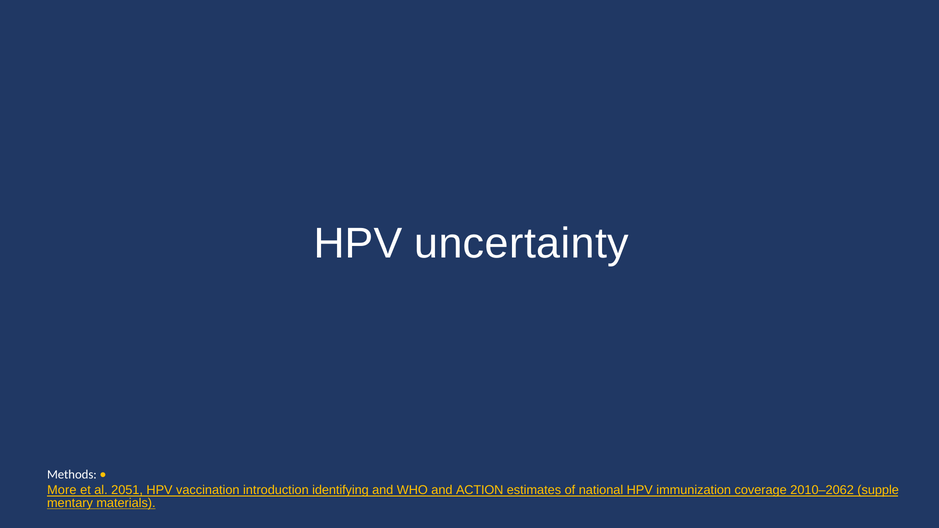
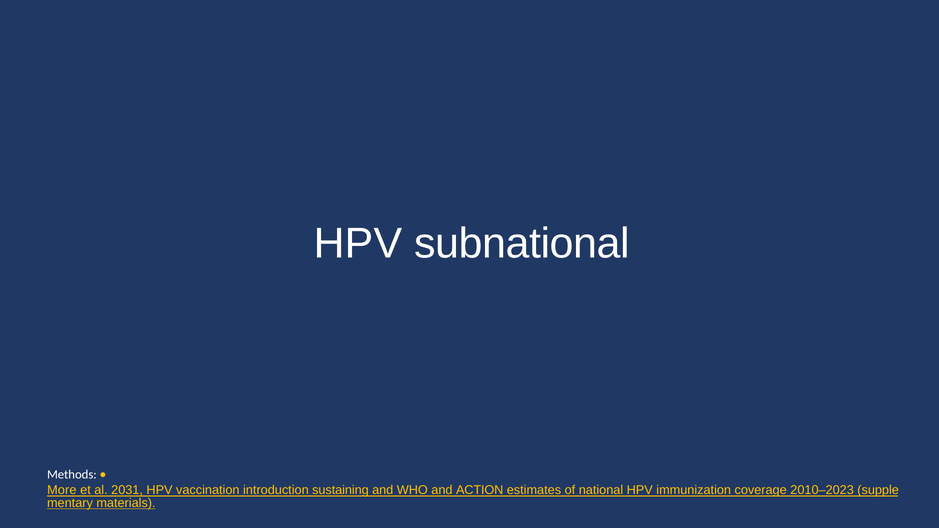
uncertainty: uncertainty -> subnational (522, 244)
2051: 2051 -> 2031 (127, 490)
identifying: identifying -> sustaining (340, 490)
2010–2062: 2010–2062 -> 2010–2023 (822, 490)
